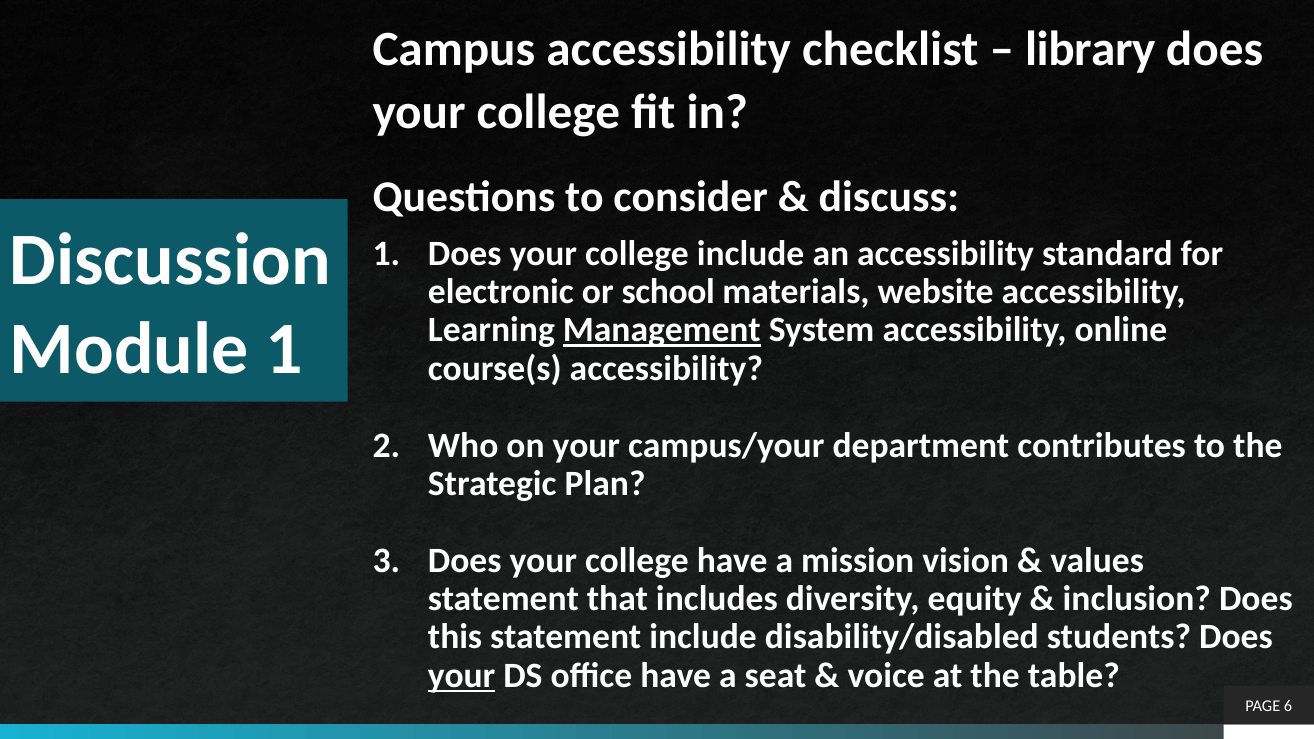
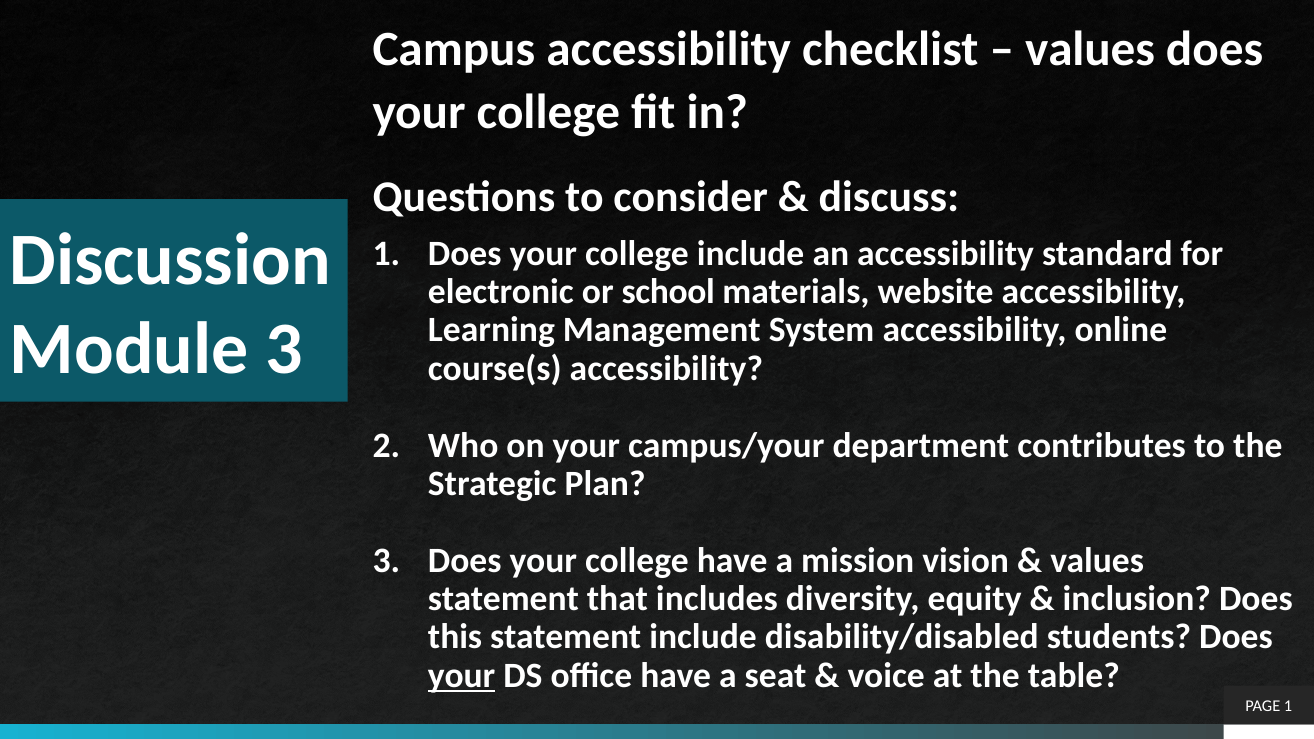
library: library -> values (1090, 49)
Management underline: present -> none (662, 330)
Module 1: 1 -> 3 (284, 349)
PAGE 6: 6 -> 1 (1288, 706)
